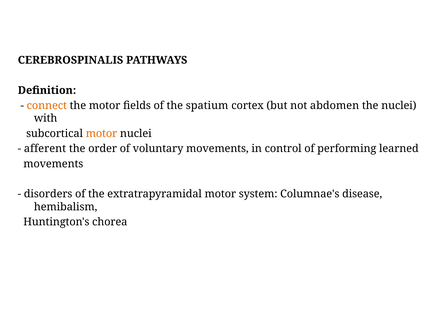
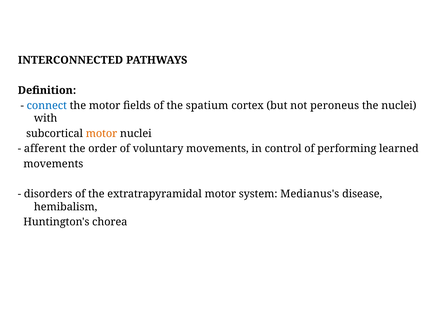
CEREBROSPINALIS: CEREBROSPINALIS -> INTERCONNECTED (70, 60)
connect colour: orange -> blue (47, 105)
abdomen: abdomen -> peroneus (335, 105)
Columnae's: Columnae's -> Medianus's (310, 194)
